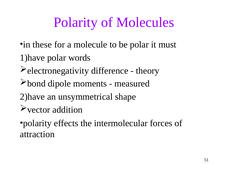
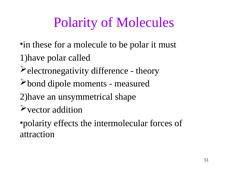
words: words -> called (79, 58)
